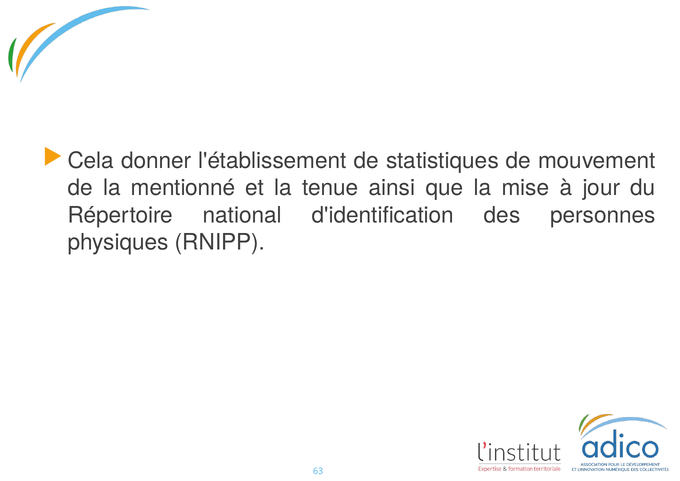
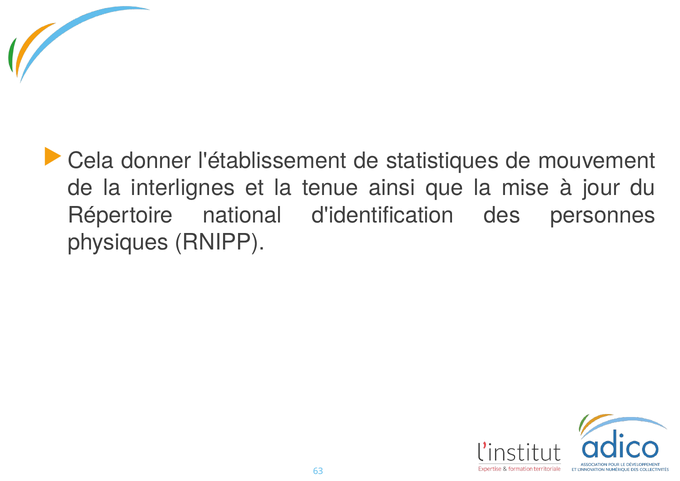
mentionné: mentionné -> interlignes (183, 188)
